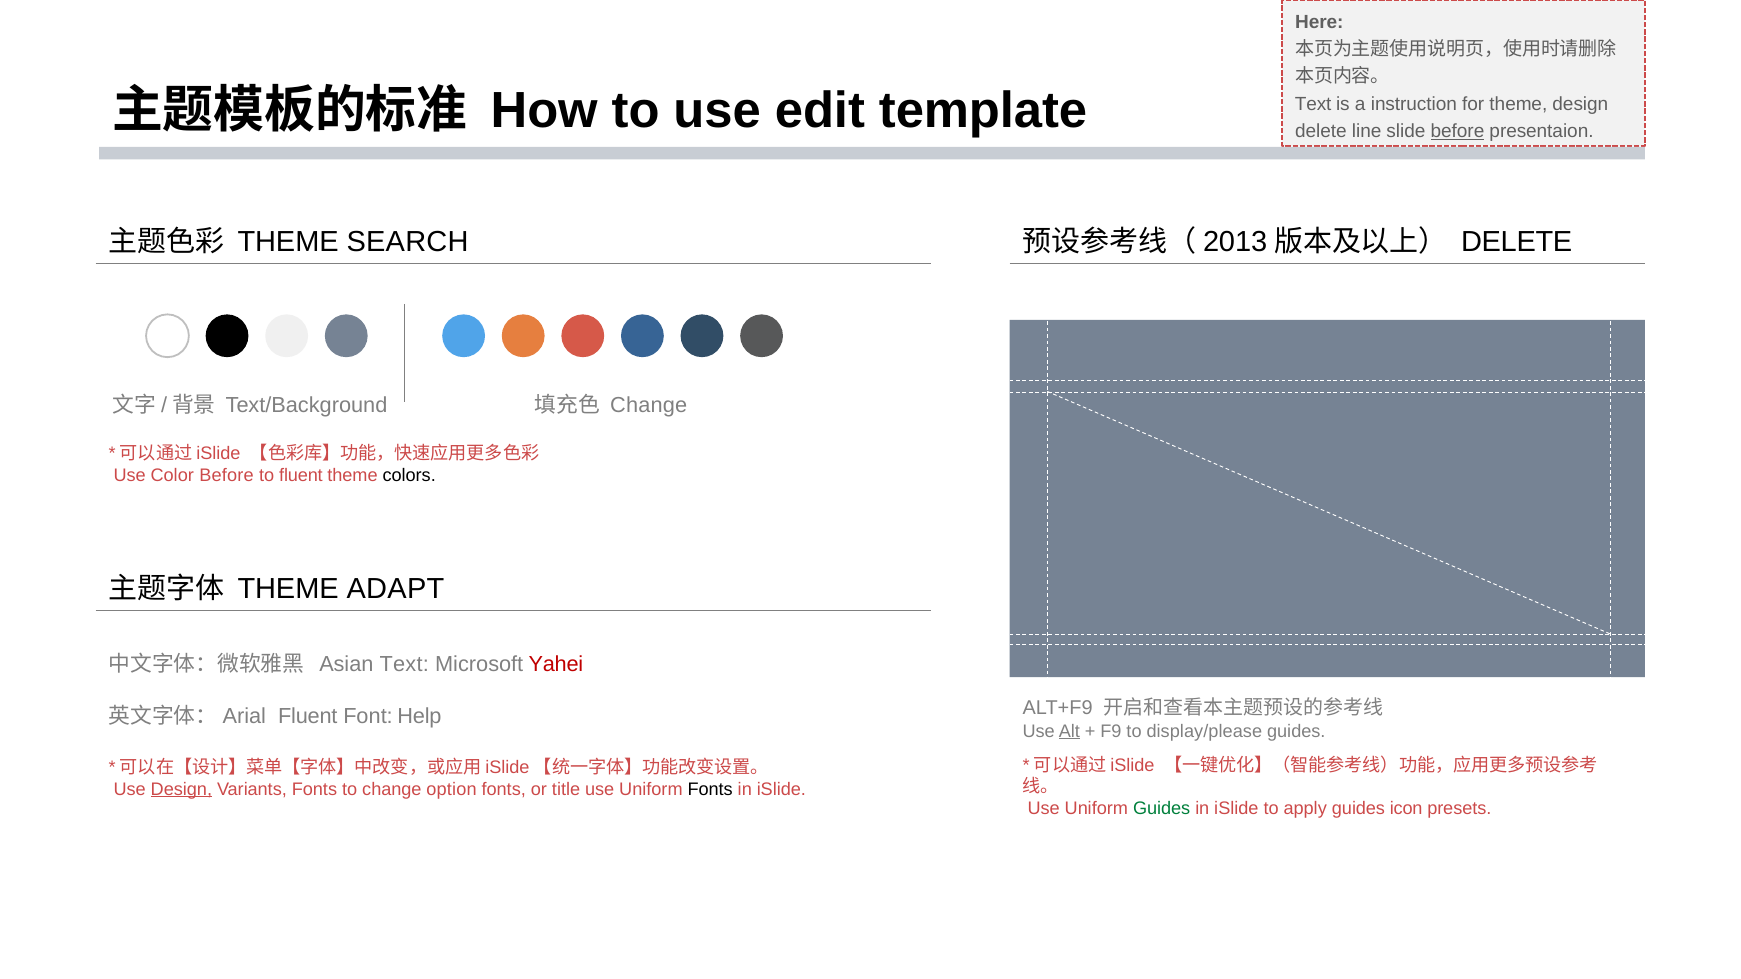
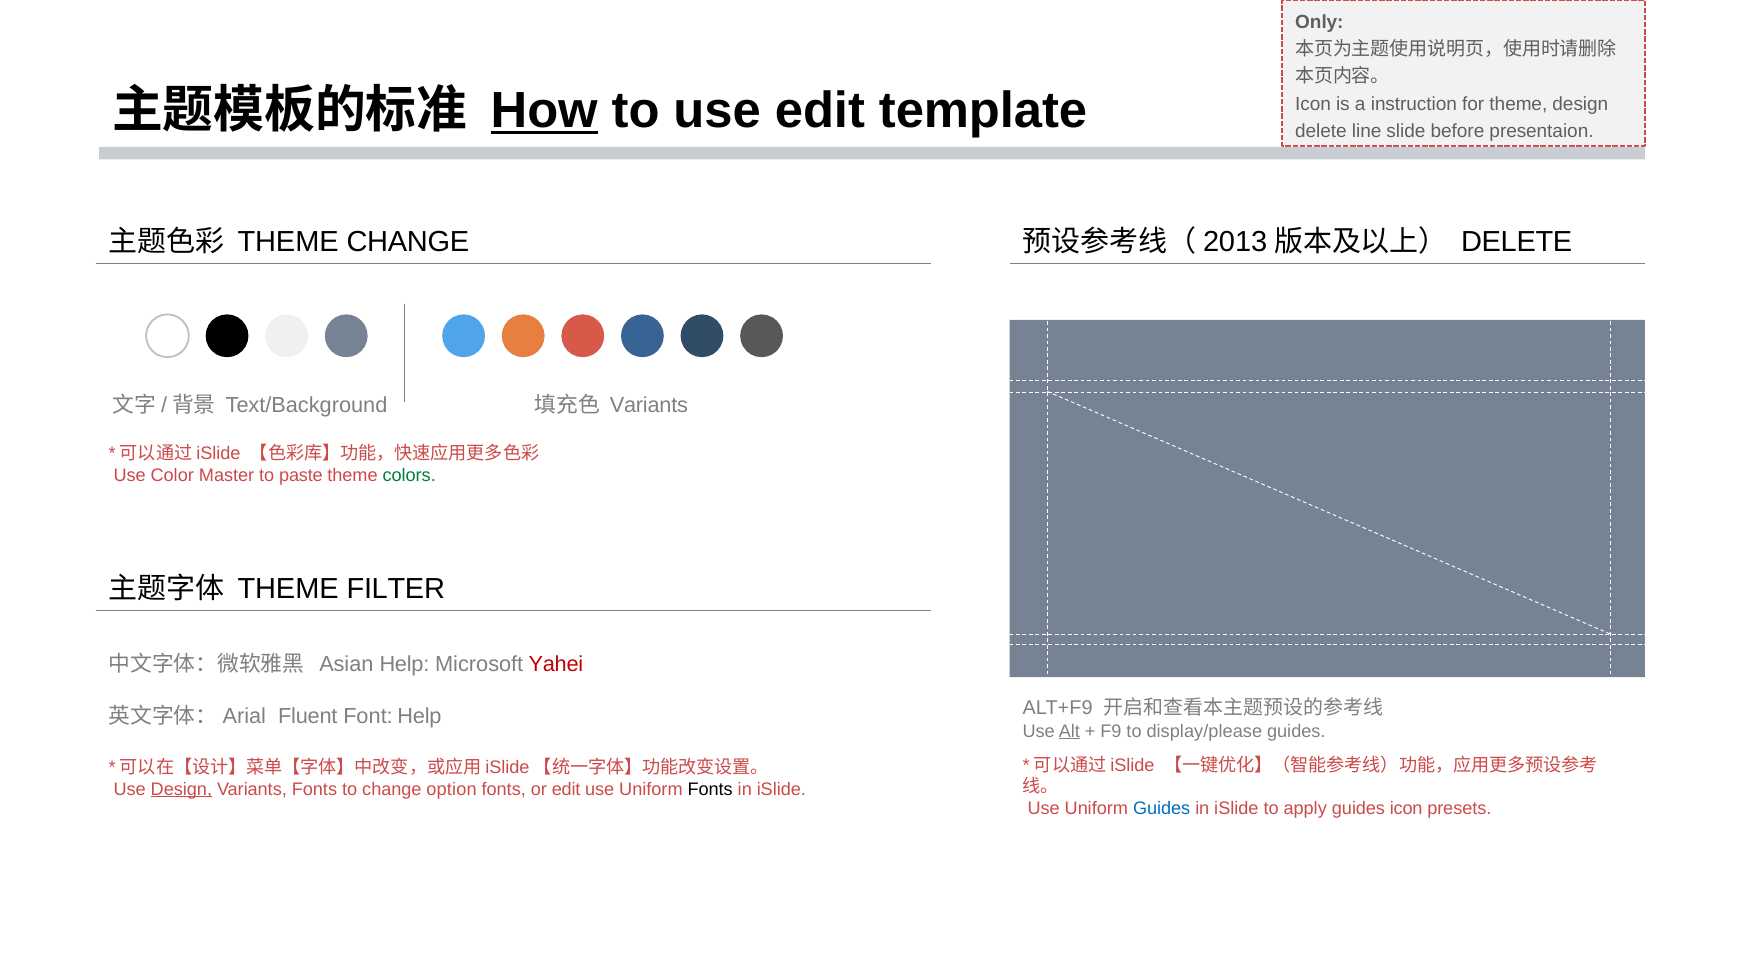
Here: Here -> Only (1319, 22)
How underline: none -> present (544, 111)
Text: Text -> Icon (1313, 104)
before underline: present -> none (1457, 131)
THEME SEARCH: SEARCH -> CHANGE (408, 242)
Change: Change -> Variants (649, 405)
Color Before: Before -> Master (227, 475)
to fluent: fluent -> paste (301, 475)
colors colour: black -> green (409, 475)
ADAPT: ADAPT -> FILTER (396, 589)
Asian Text: Text -> Help (404, 664)
or title: title -> edit (566, 789)
Guides colour: green -> blue (1162, 809)
